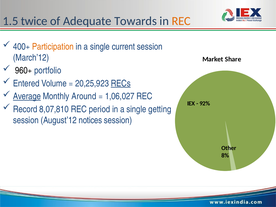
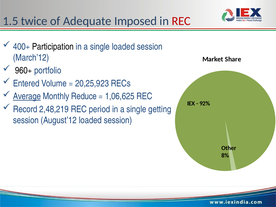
Towards: Towards -> Imposed (136, 21)
REC colour: orange -> red (181, 21)
Participation colour: orange -> black (53, 47)
single current: current -> loaded (123, 47)
RECs underline: present -> none (121, 83)
Around: Around -> Reduce (84, 96)
1,06,027: 1,06,027 -> 1,06,625 (120, 96)
8,07,810: 8,07,810 -> 2,48,219 (54, 109)
August’12 notices: notices -> loaded (90, 120)
